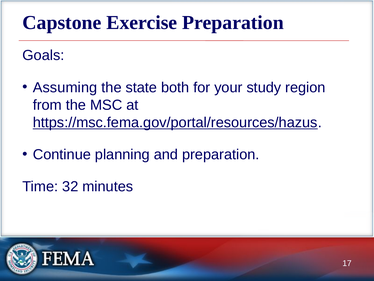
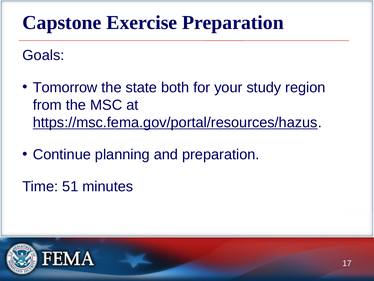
Assuming: Assuming -> Tomorrow (65, 87)
32: 32 -> 51 (70, 186)
